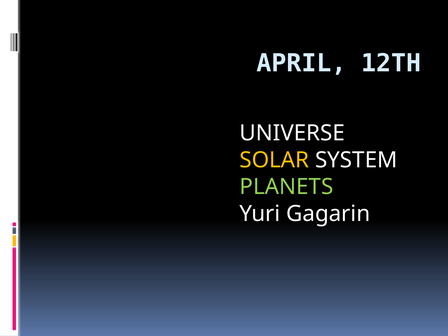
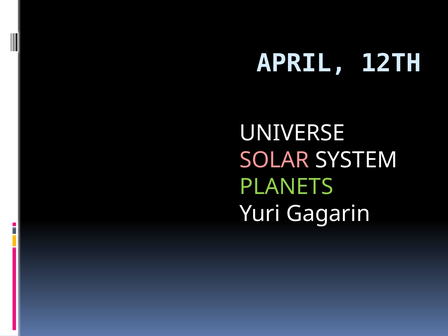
SOLAR colour: yellow -> pink (274, 160)
